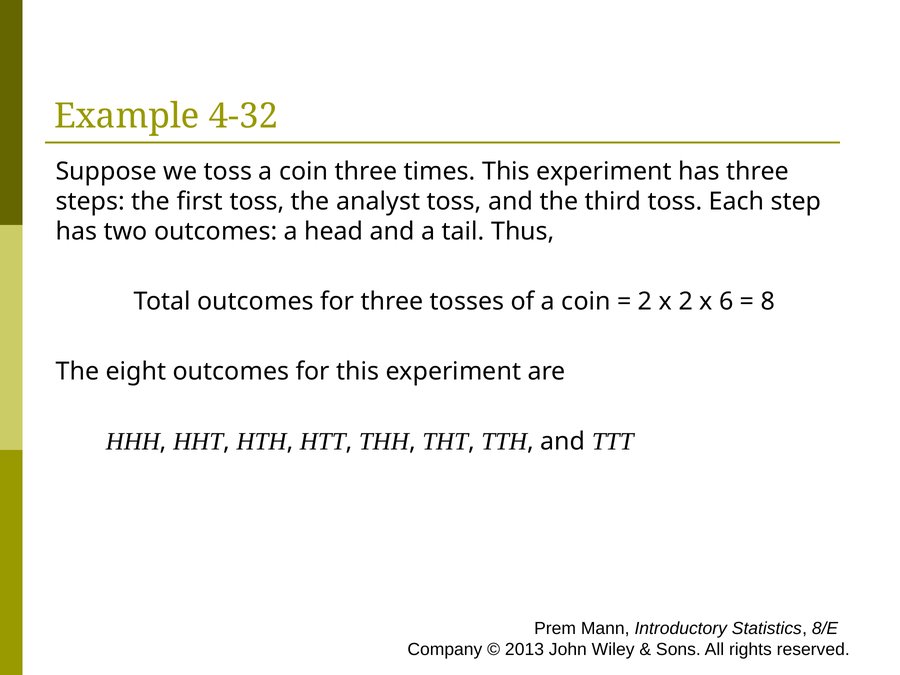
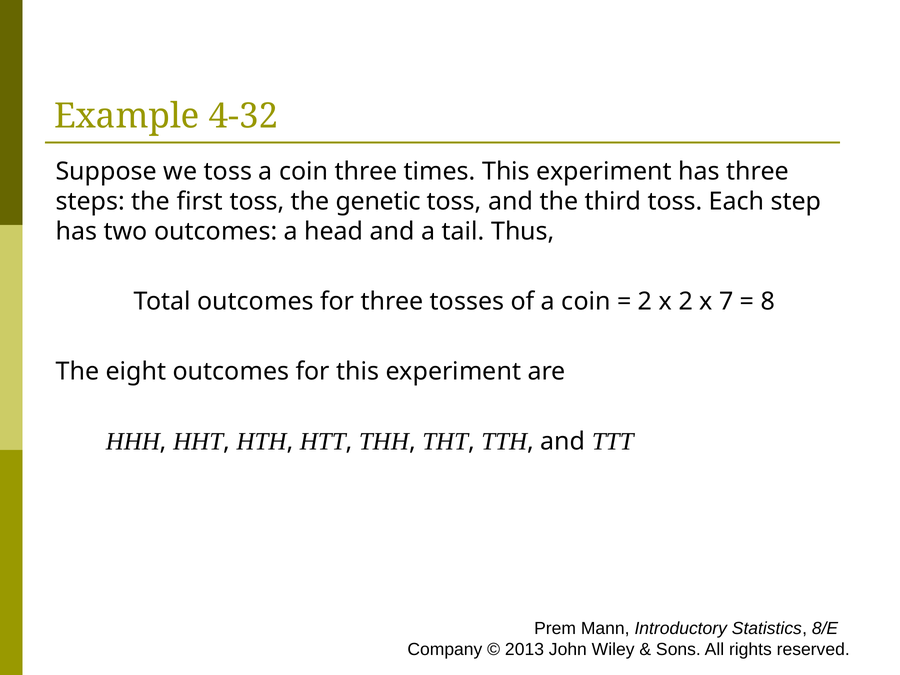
analyst: analyst -> genetic (378, 201)
6: 6 -> 7 (726, 301)
